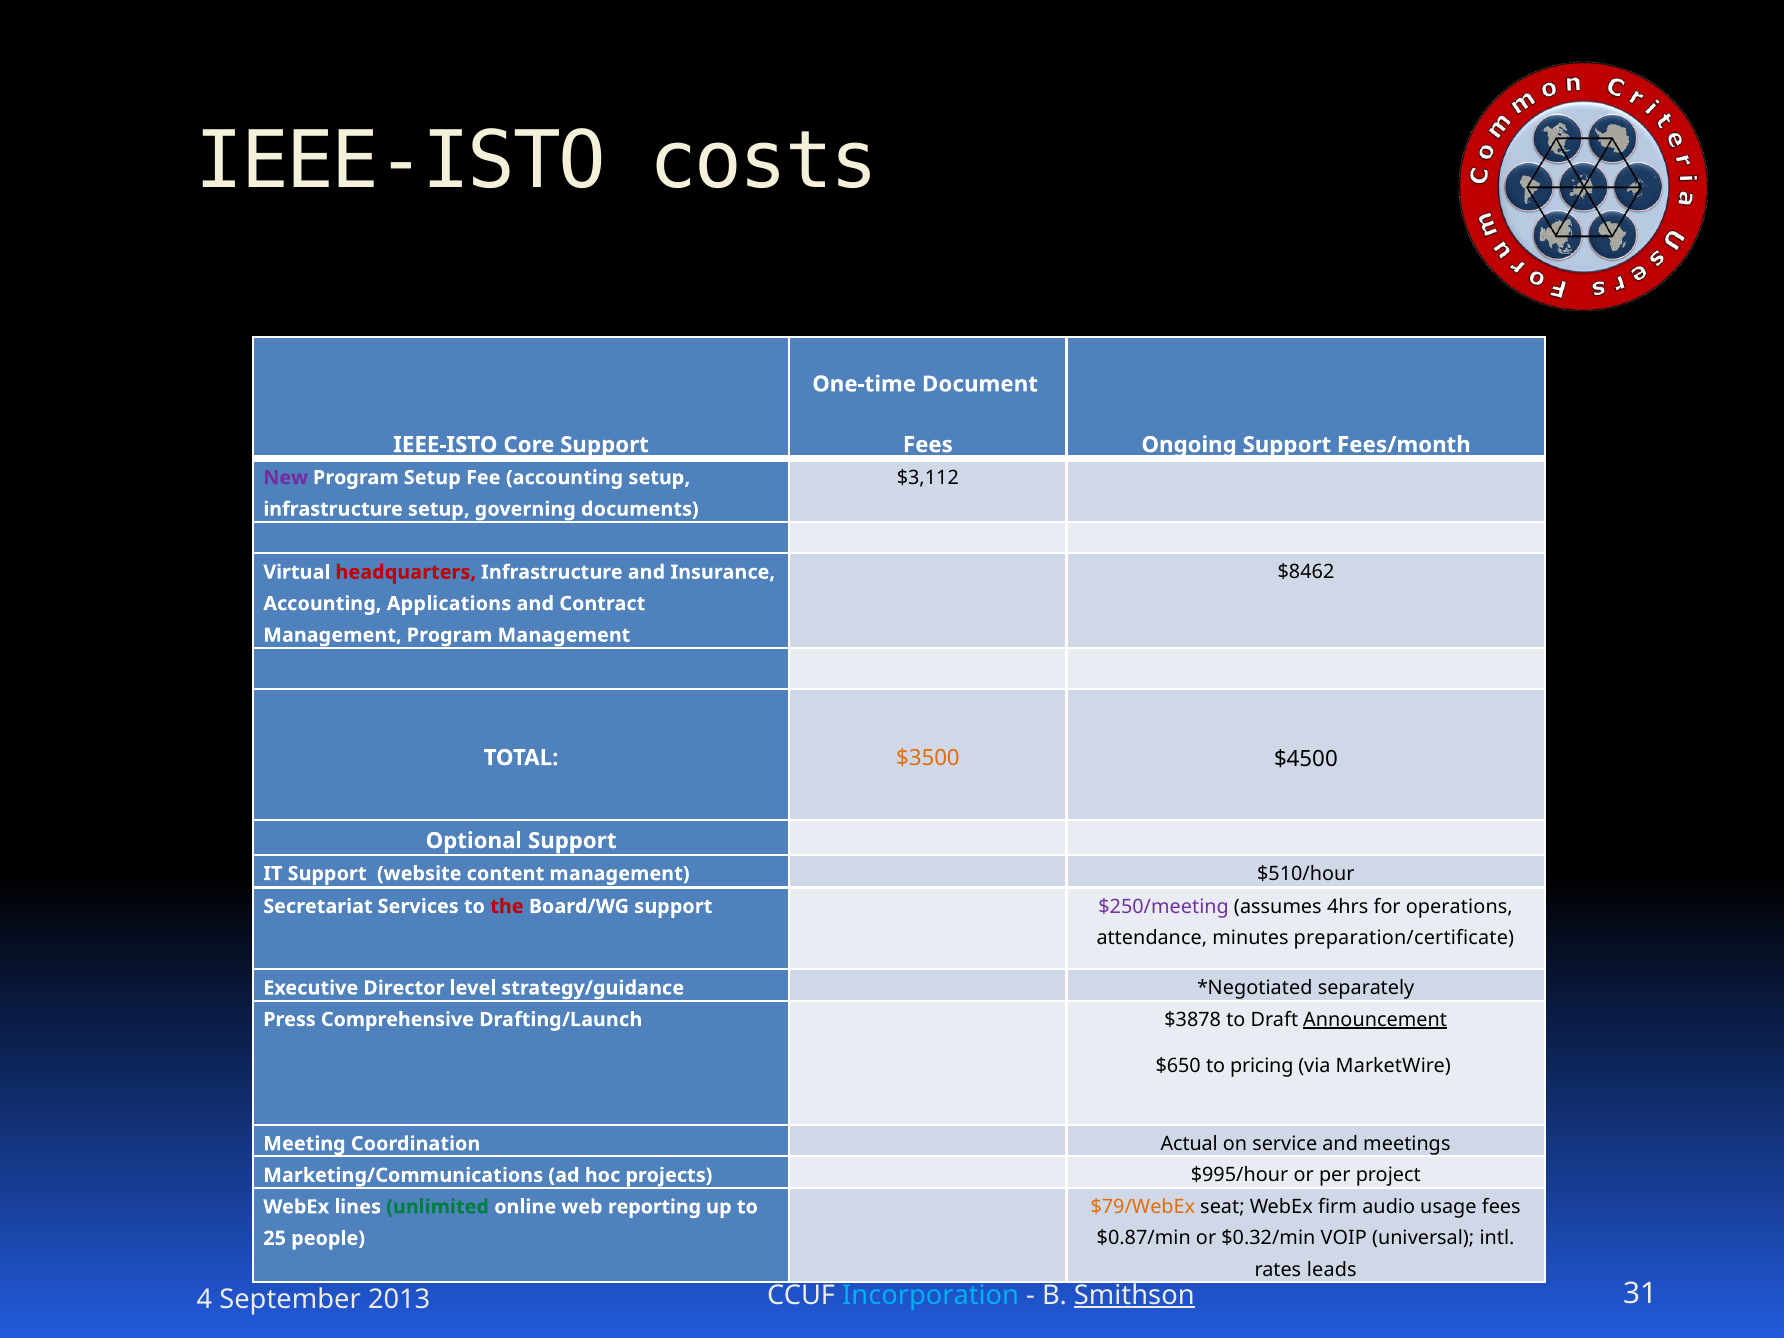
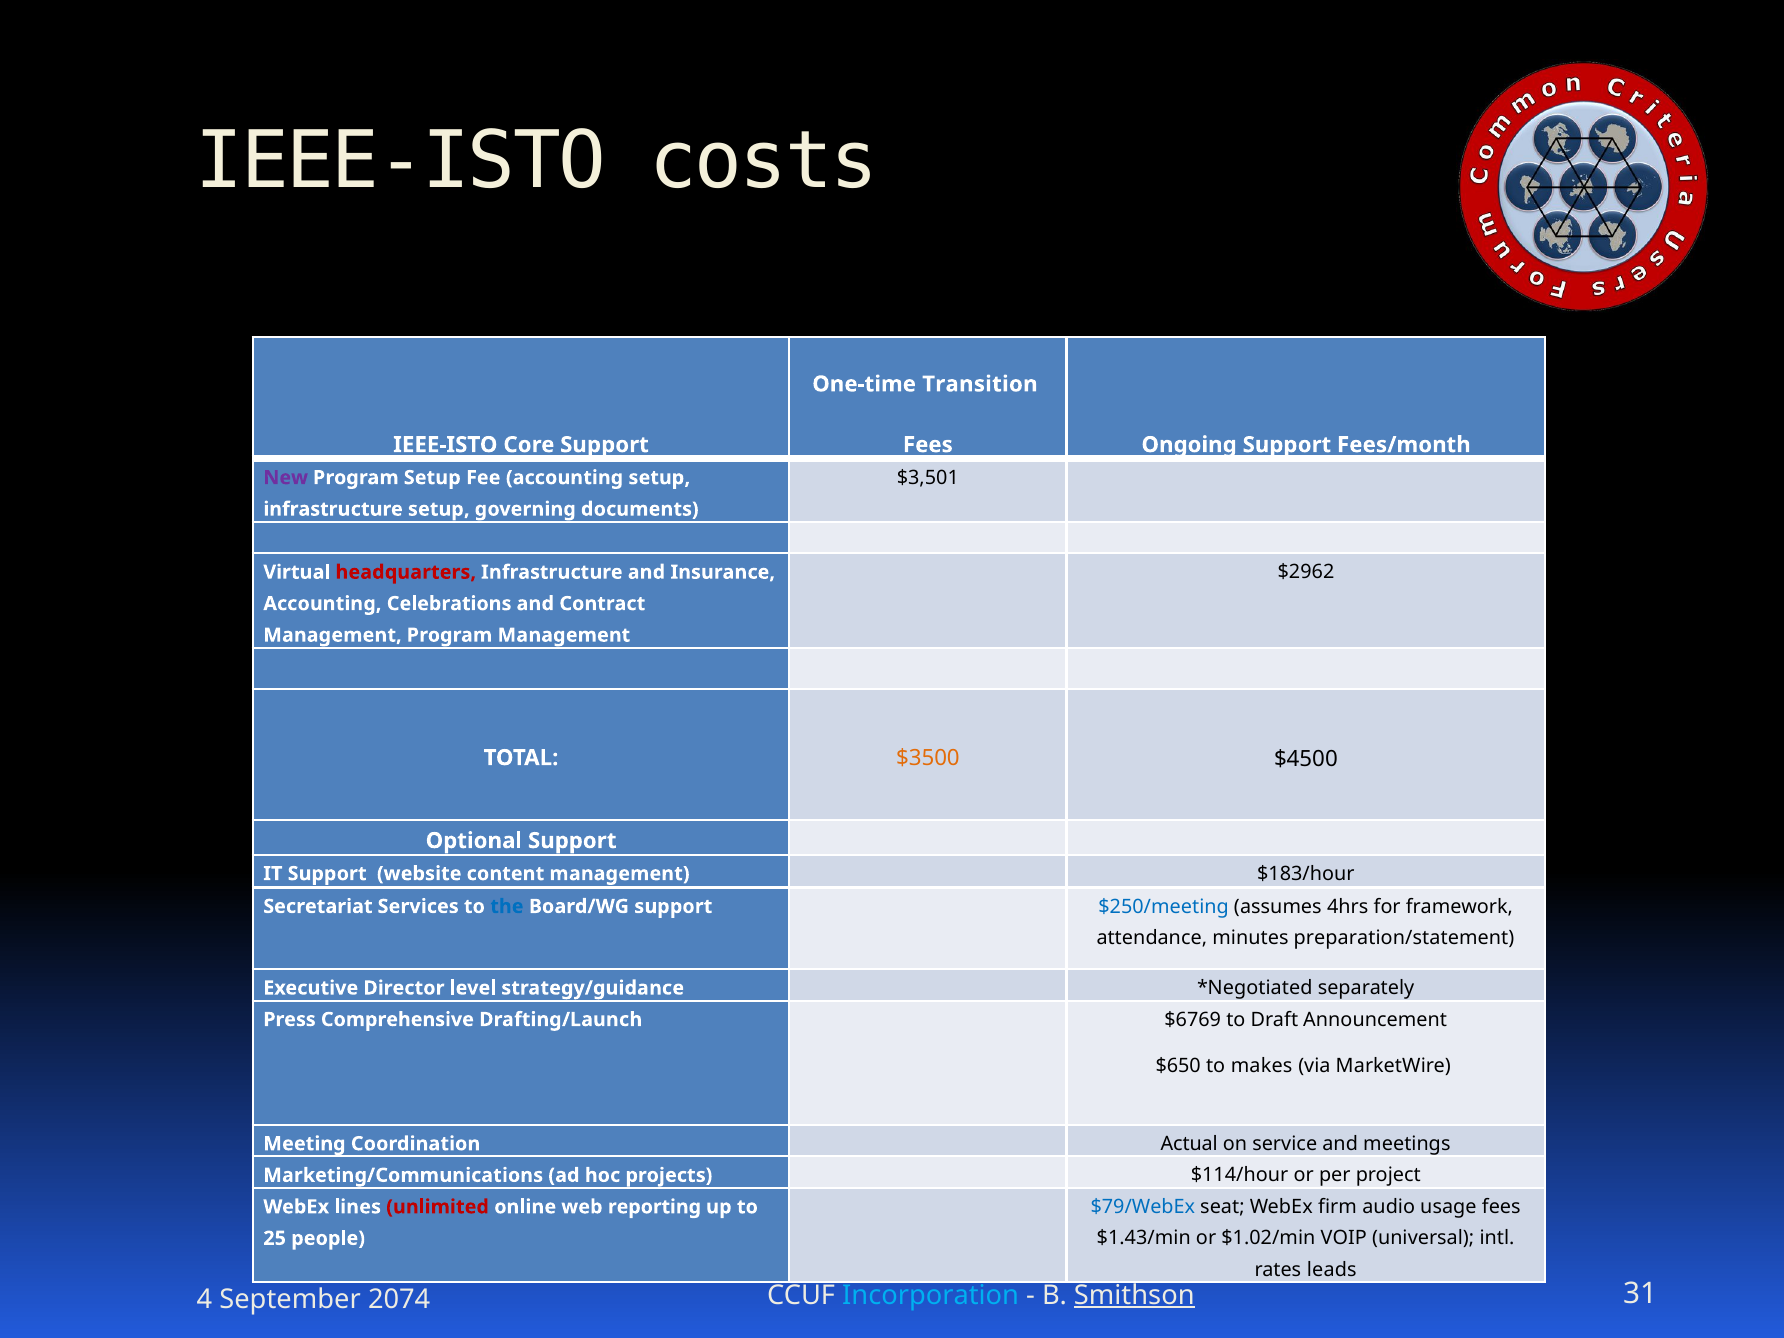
Document: Document -> Transition (980, 384)
$3,112: $3,112 -> $3,501 (928, 478)
$8462: $8462 -> $2962 (1306, 572)
Applications: Applications -> Celebrations (449, 604)
$510/hour: $510/hour -> $183/hour (1306, 874)
the colour: red -> blue (507, 906)
$250/meeting colour: purple -> blue (1164, 906)
operations: operations -> framework (1459, 906)
preparation/certificate: preparation/certificate -> preparation/statement (1404, 938)
$3878: $3878 -> $6769 (1193, 1020)
Announcement underline: present -> none (1375, 1020)
pricing: pricing -> makes (1262, 1066)
$995/hour: $995/hour -> $114/hour (1240, 1175)
$79/WebEx colour: orange -> blue (1143, 1207)
unlimited colour: green -> red (438, 1207)
$0.87/min: $0.87/min -> $1.43/min (1144, 1238)
$0.32/min: $0.32/min -> $1.02/min (1268, 1238)
2013: 2013 -> 2074 (399, 1300)
